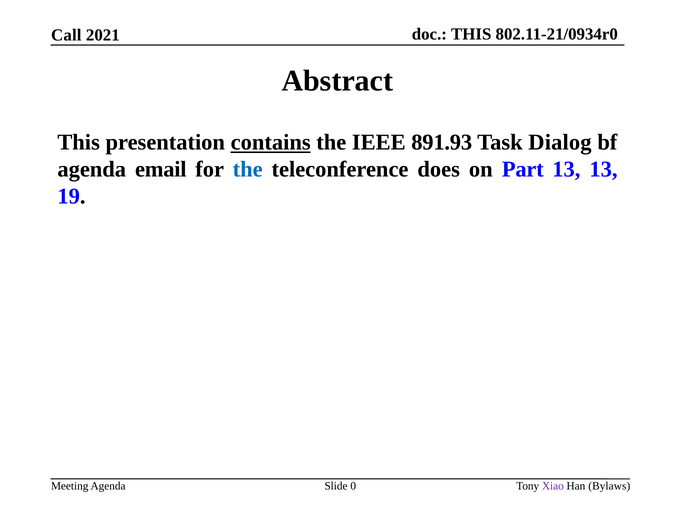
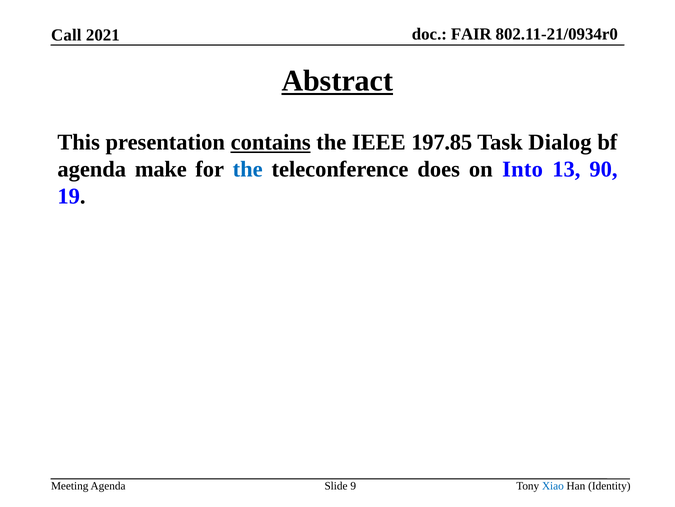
THIS: THIS -> FAIR (471, 34)
Abstract underline: none -> present (337, 81)
891.93: 891.93 -> 197.85 (442, 142)
email: email -> make (161, 169)
Part: Part -> Into (523, 169)
13 13: 13 -> 90 (604, 169)
0: 0 -> 9 (353, 486)
Xiao colour: purple -> blue (553, 486)
Bylaws: Bylaws -> Identity (609, 486)
